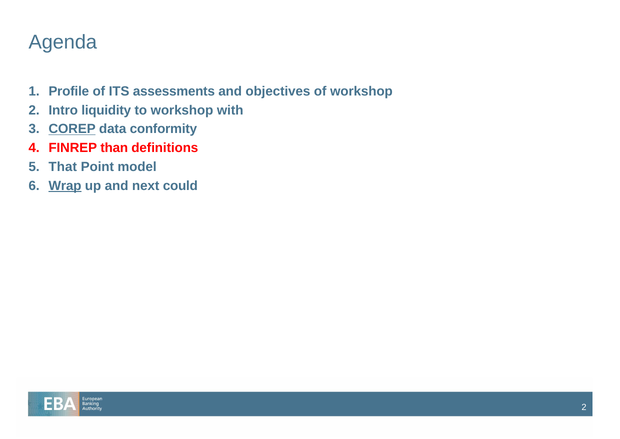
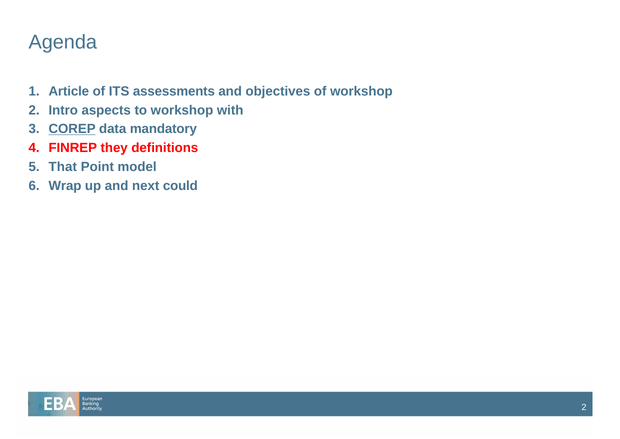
Profile: Profile -> Article (69, 91)
liquidity: liquidity -> aspects (106, 110)
conformity: conformity -> mandatory (163, 129)
than: than -> they (114, 148)
Wrap underline: present -> none (65, 185)
